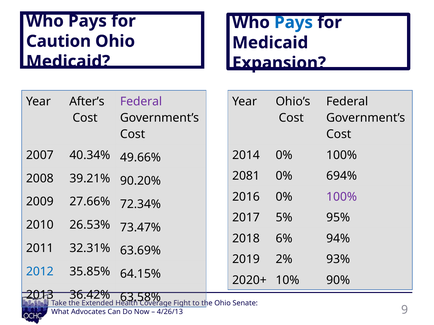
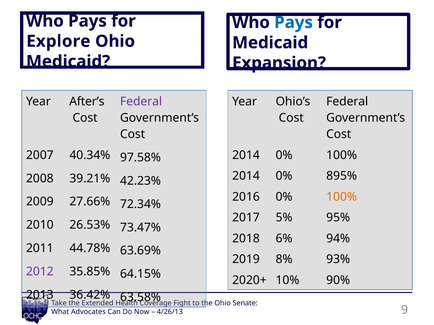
Caution: Caution -> Explore (58, 41)
49.66%: 49.66% -> 97.58% (140, 158)
2081: 2081 -> 2014 (246, 176)
694%: 694% -> 895% (342, 176)
90.20%: 90.20% -> 42.23% (140, 181)
100% colour: purple -> orange (342, 197)
32.31%: 32.31% -> 44.78% (90, 249)
2%: 2% -> 8% (284, 260)
2012 colour: blue -> purple (40, 272)
